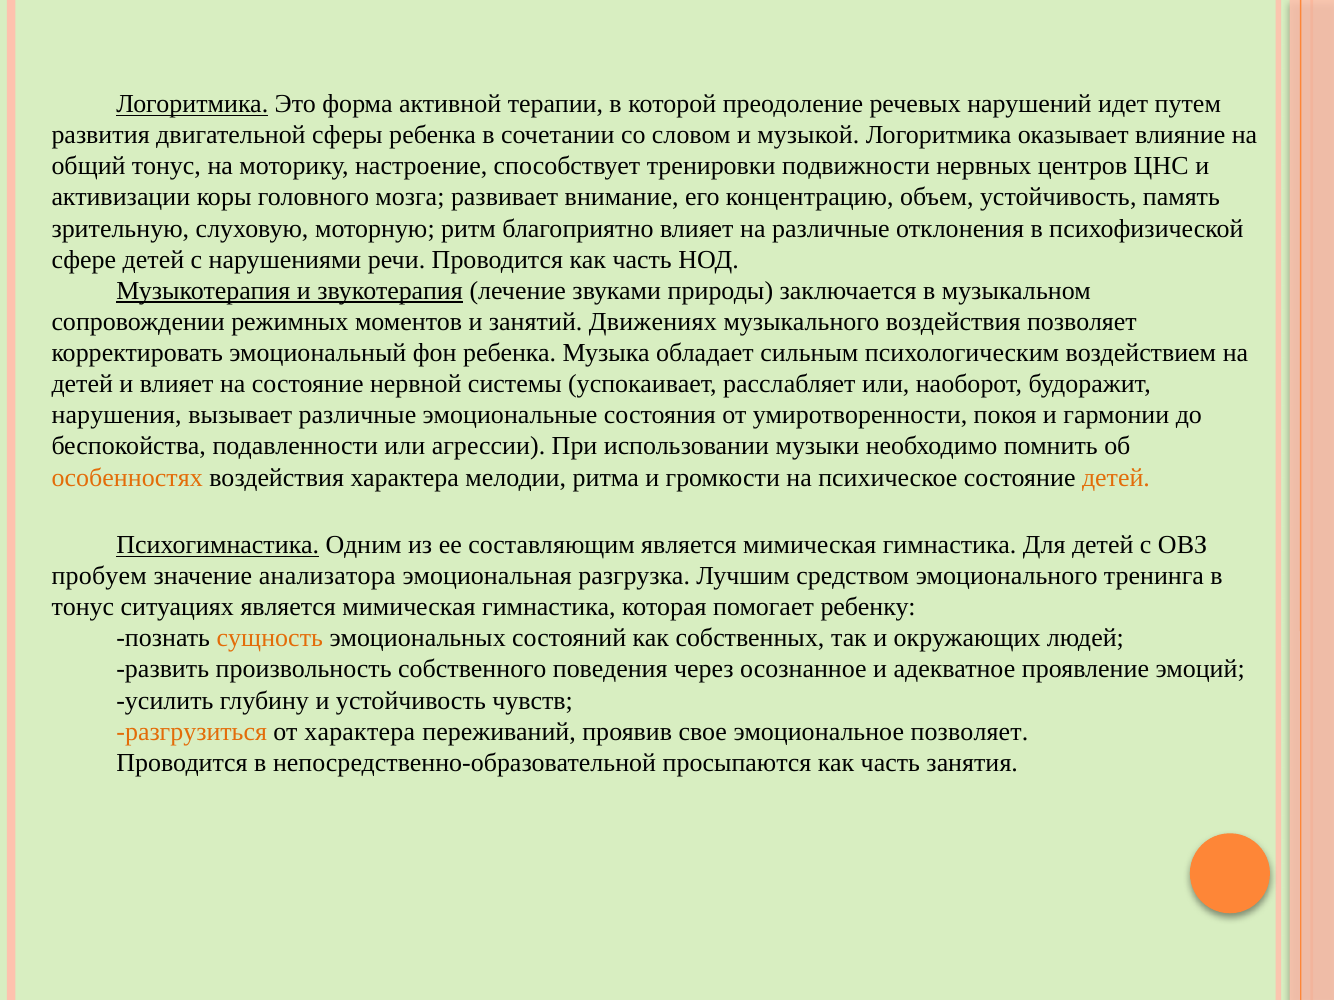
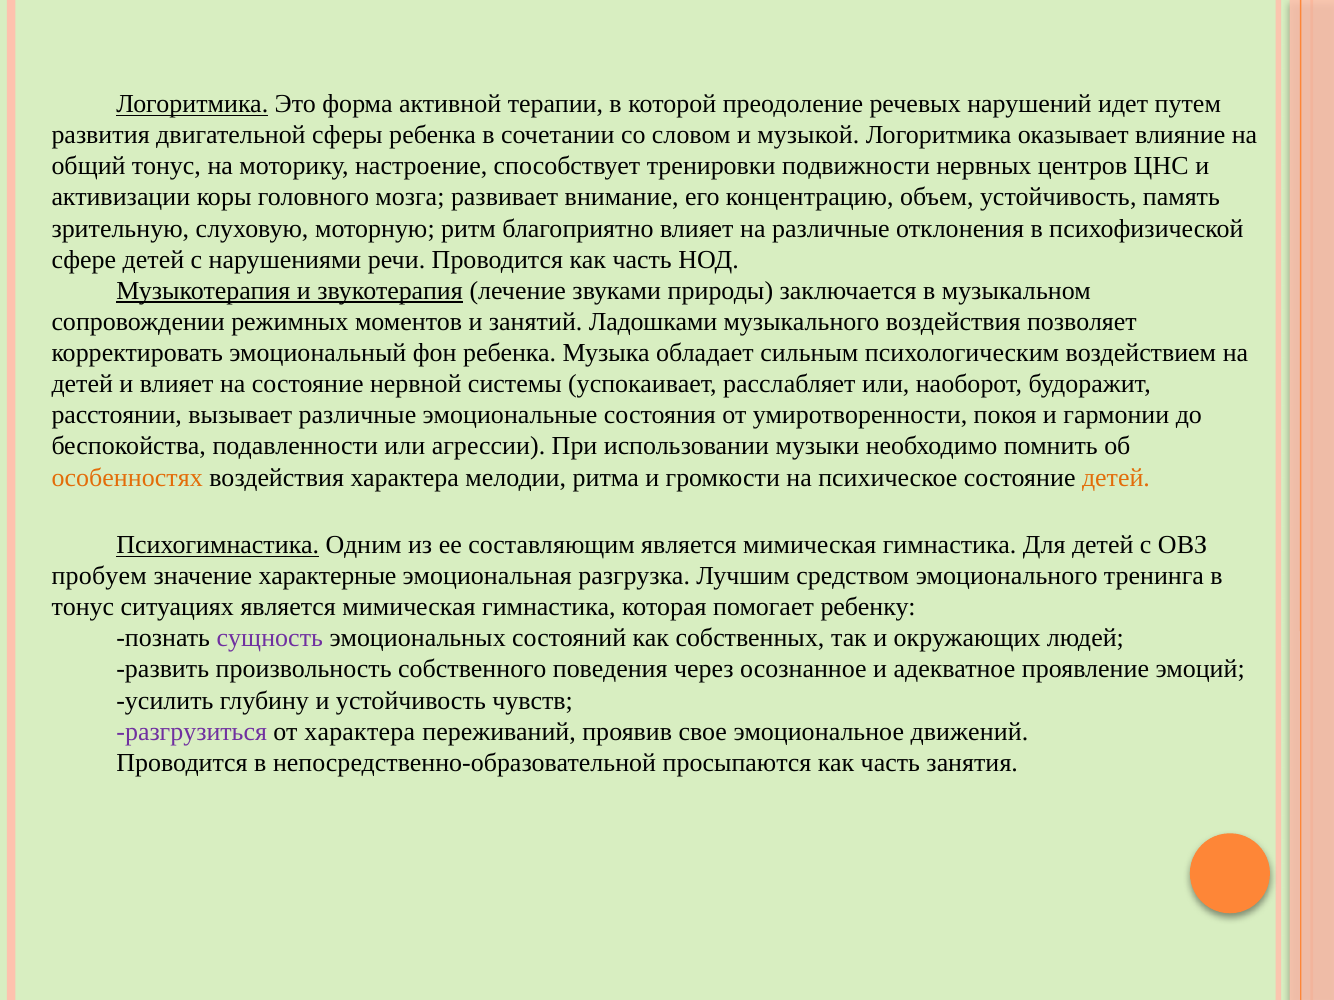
Движениях: Движениях -> Ладошками (653, 322)
нарушения: нарушения -> расстоянии (117, 415)
анализатора: анализатора -> характерные (328, 576)
сущность colour: orange -> purple (270, 639)
разгрузиться colour: orange -> purple (192, 732)
эмоциональное позволяет: позволяет -> движений (969, 732)
